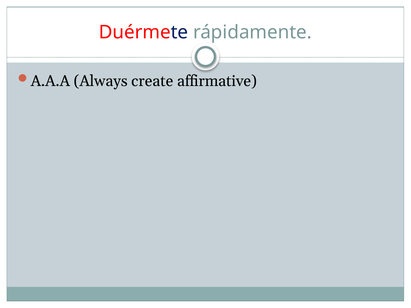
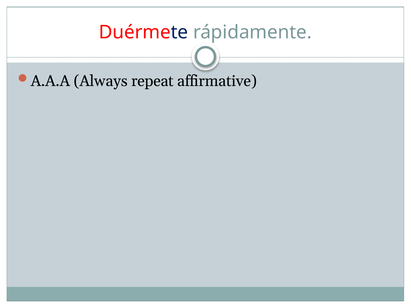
create: create -> repeat (152, 81)
